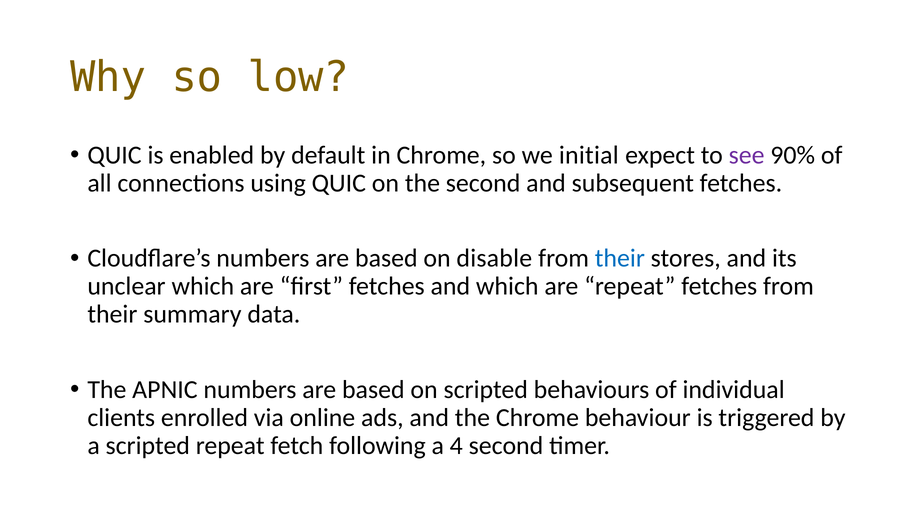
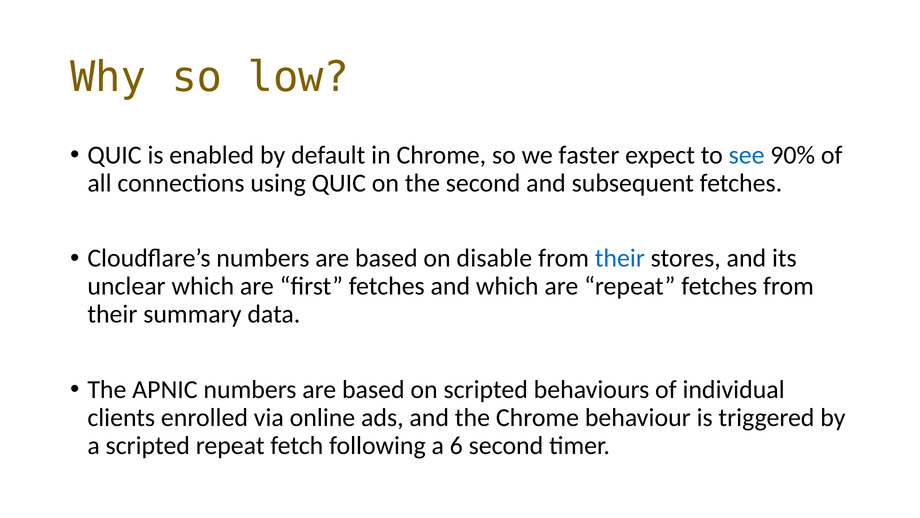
initial: initial -> faster (589, 155)
see colour: purple -> blue (747, 155)
4: 4 -> 6 (456, 445)
